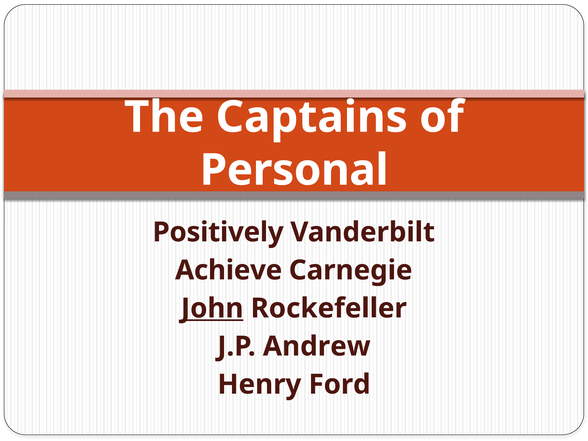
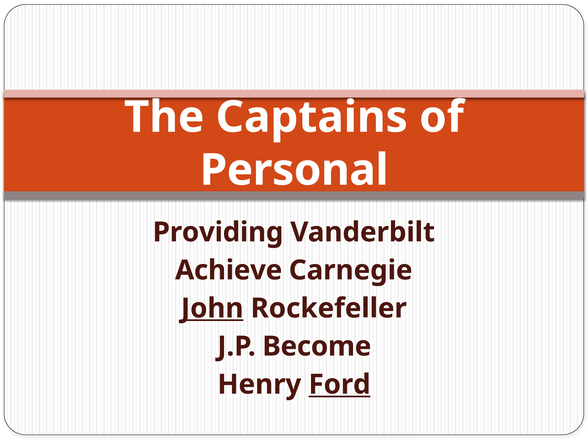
Positively: Positively -> Providing (218, 232)
Andrew: Andrew -> Become (317, 346)
Ford underline: none -> present (340, 384)
